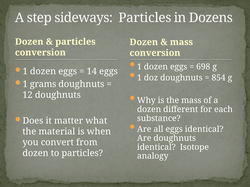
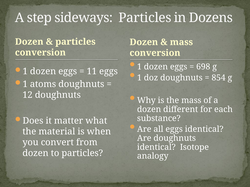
14: 14 -> 11 (92, 71)
grams: grams -> atoms (43, 84)
